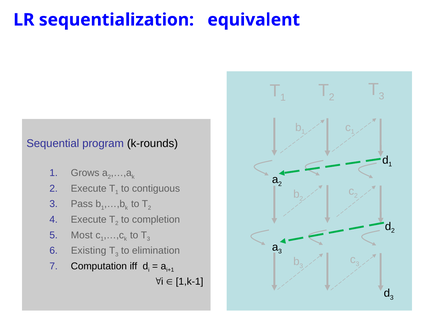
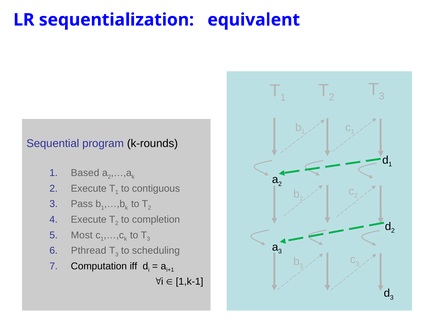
Grows: Grows -> Based (85, 173)
Existing: Existing -> Pthread (89, 251)
elimination: elimination -> scheduling (156, 251)
